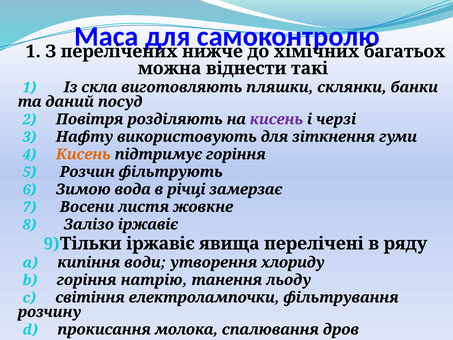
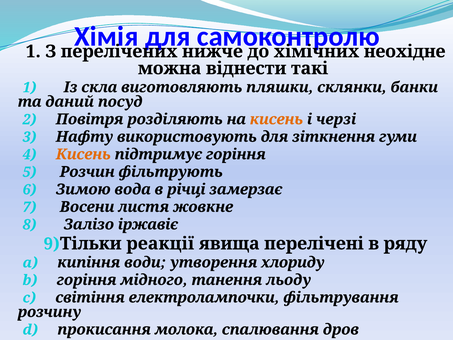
Маса: Маса -> Хімія (106, 37)
багатьох: багатьох -> неохідне (405, 51)
кисень colour: purple -> orange (276, 119)
іржавіє: іржавіє -> реакції (160, 243)
натрію: натрію -> мідного (154, 280)
